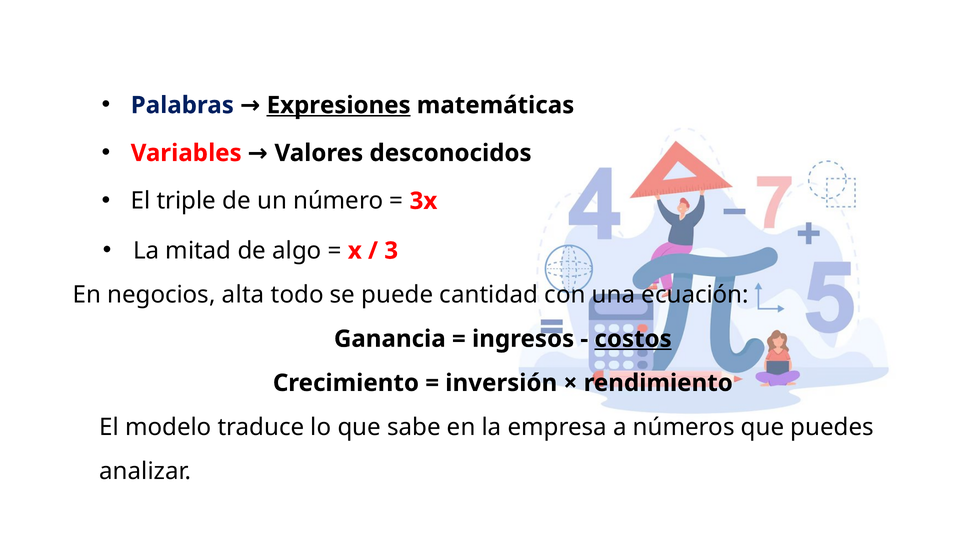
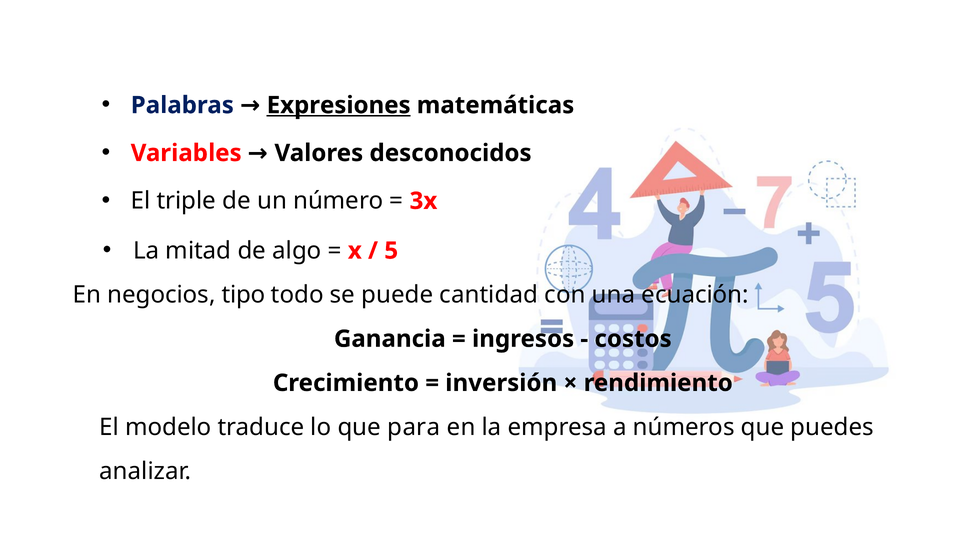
3: 3 -> 5 (391, 251)
alta: alta -> tipo (243, 295)
costos underline: present -> none (633, 339)
sabe: sabe -> para (414, 427)
